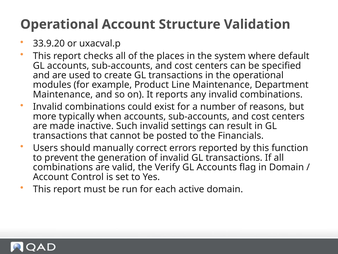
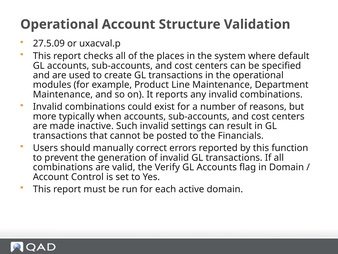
33.9.20: 33.9.20 -> 27.5.09 (49, 44)
